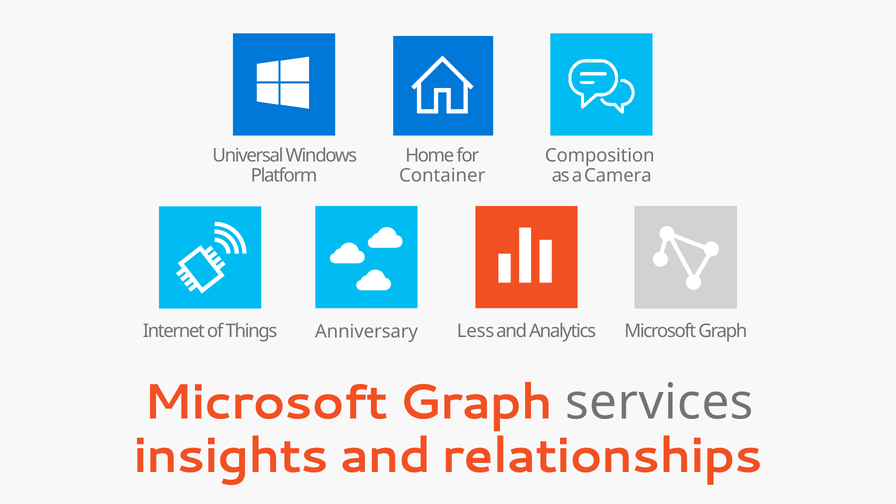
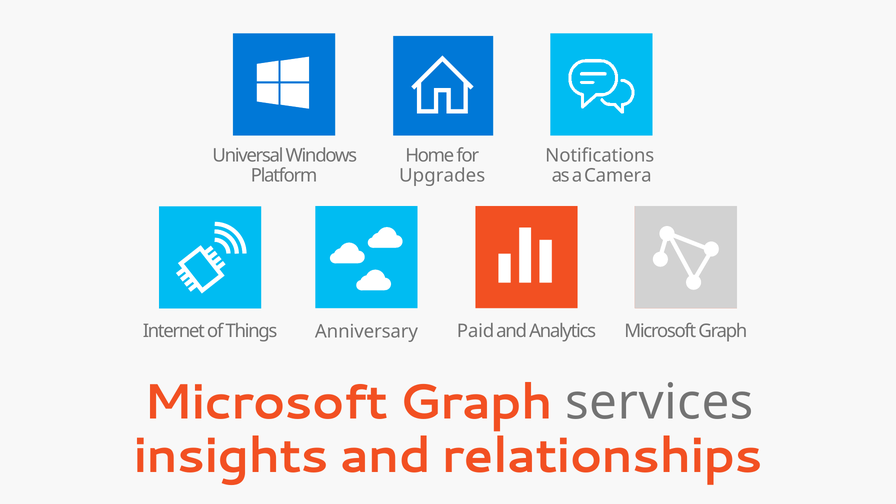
Composition: Composition -> Notifications (600, 156)
Container: Container -> Upgrades (442, 176)
Less: Less -> Paid (476, 331)
